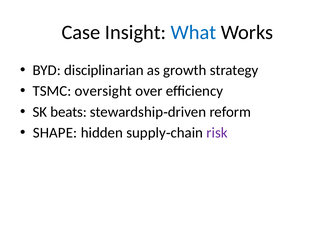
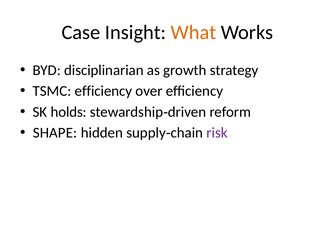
What colour: blue -> orange (193, 32)
TSMC oversight: oversight -> efficiency (103, 91)
beats: beats -> holds (69, 112)
